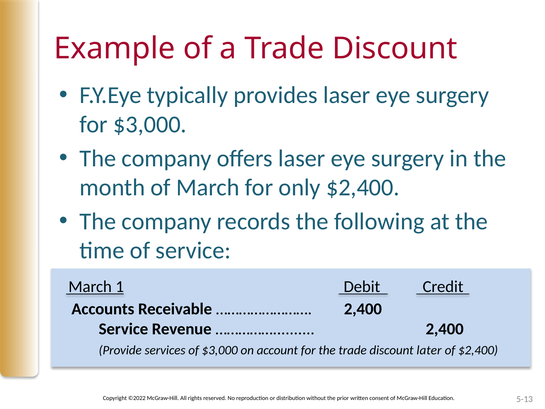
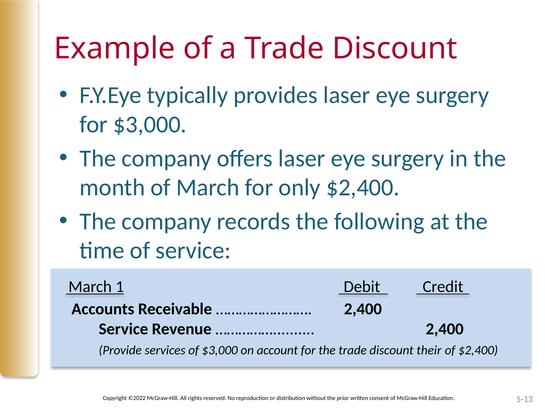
later: later -> their (429, 350)
